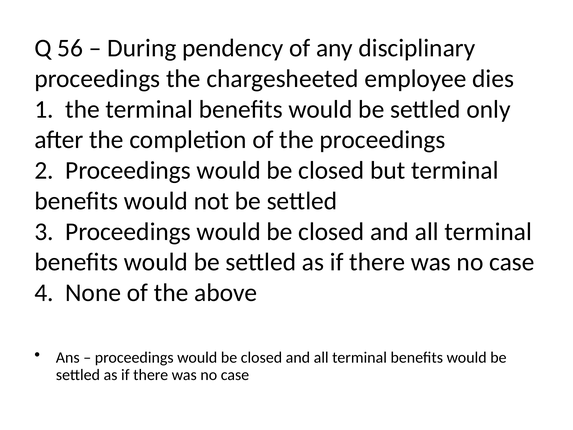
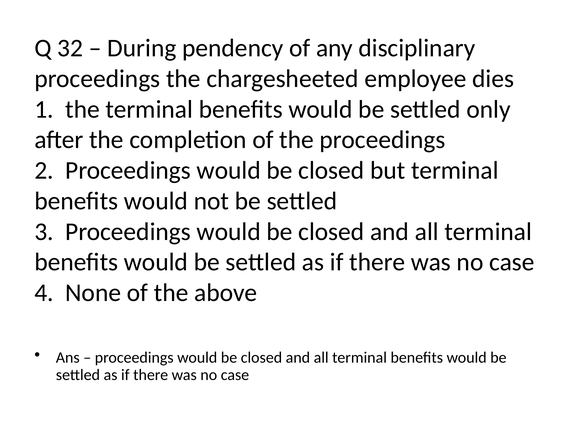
56: 56 -> 32 (70, 48)
